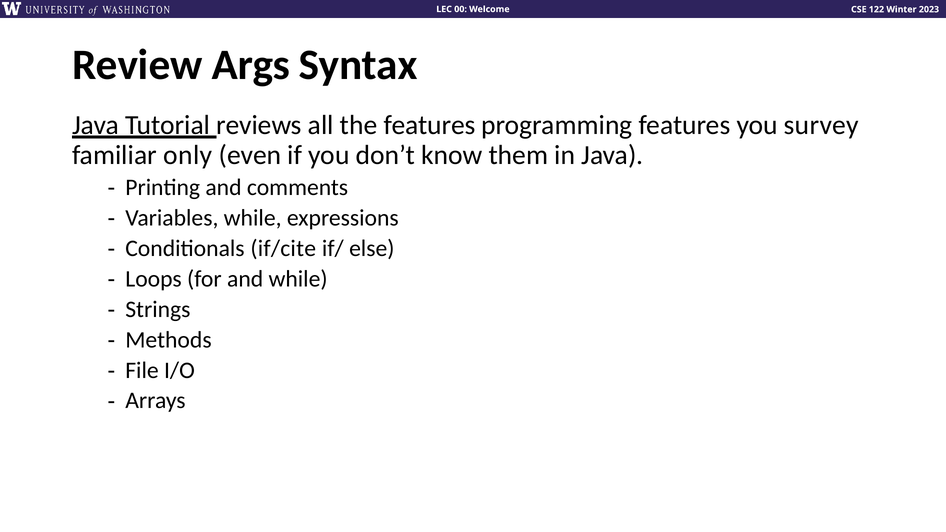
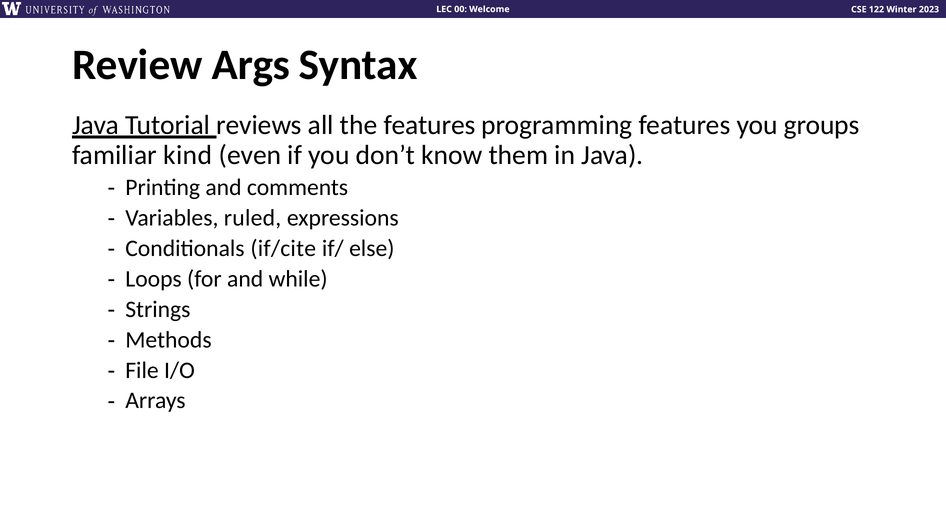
survey: survey -> groups (822, 125)
only: only -> kind (188, 155)
Variables while: while -> ruled (253, 218)
